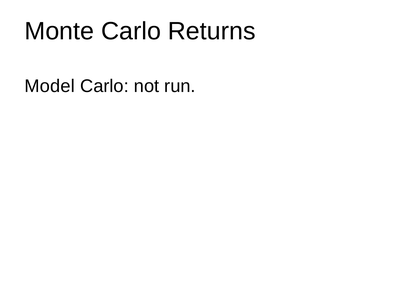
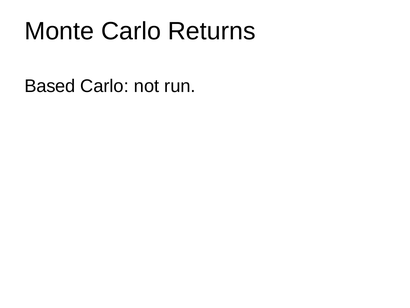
Model: Model -> Based (50, 86)
